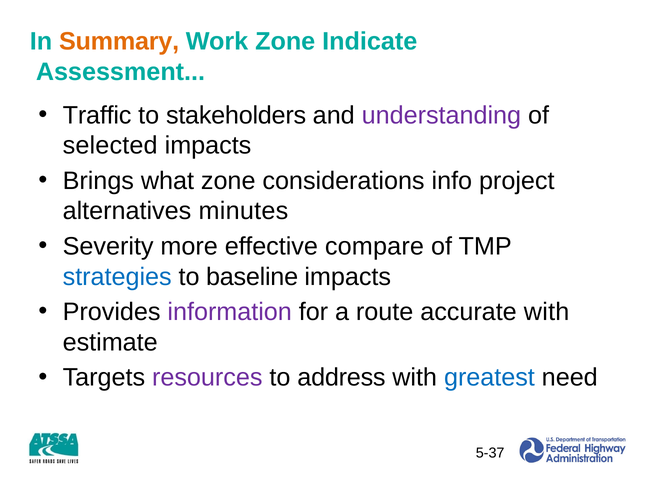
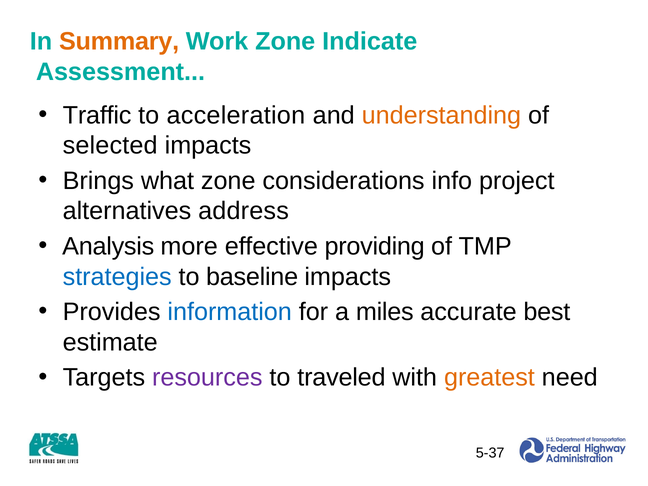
stakeholders: stakeholders -> acceleration (236, 115)
understanding colour: purple -> orange (441, 115)
minutes: minutes -> address (244, 211)
Severity: Severity -> Analysis (108, 246)
compare: compare -> providing (375, 246)
information colour: purple -> blue (230, 312)
route: route -> miles (385, 312)
accurate with: with -> best (547, 312)
address: address -> traveled (341, 378)
greatest colour: blue -> orange (489, 378)
